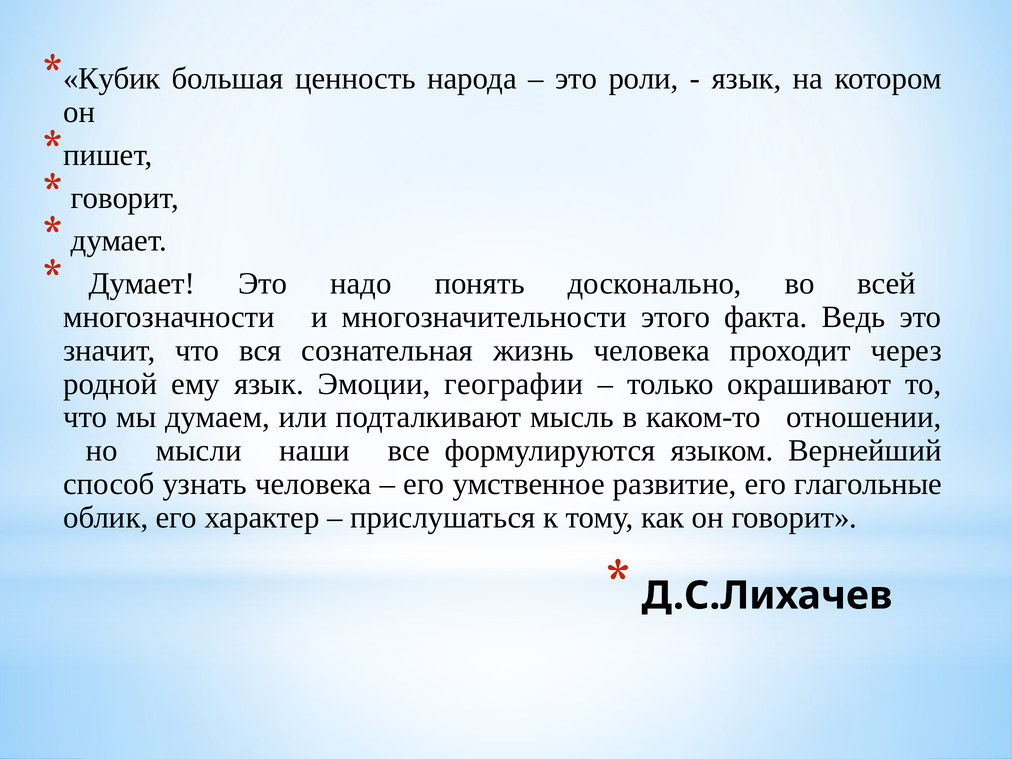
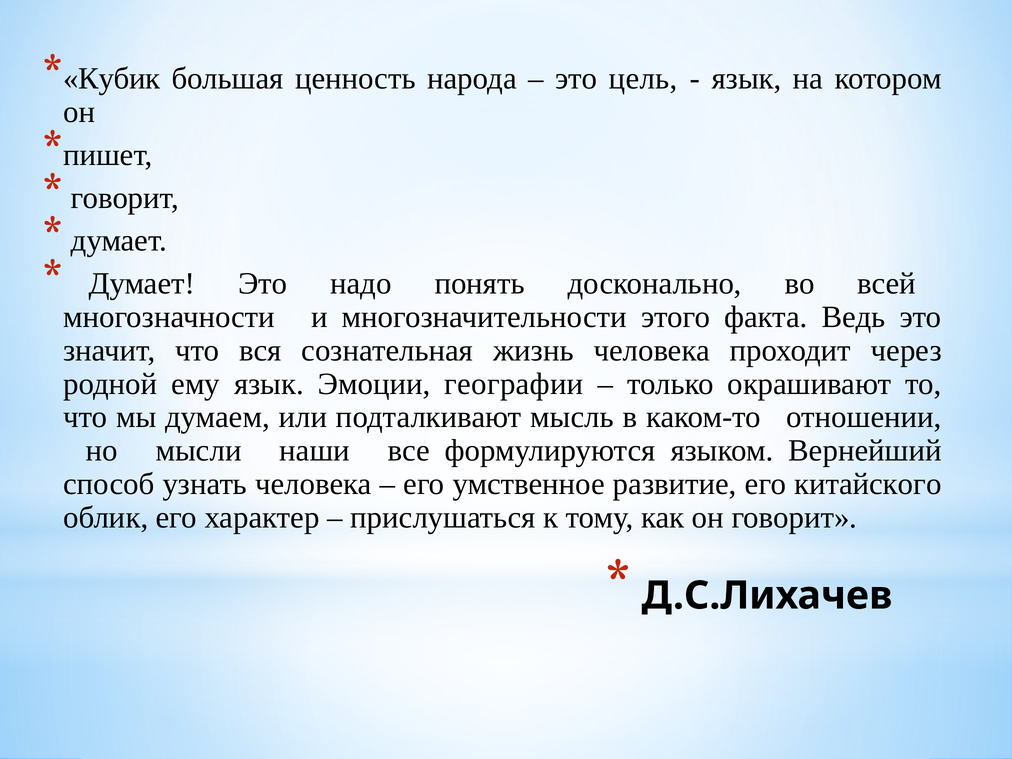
роли: роли -> цель (643, 79)
глагольные: глагольные -> китайского (868, 484)
